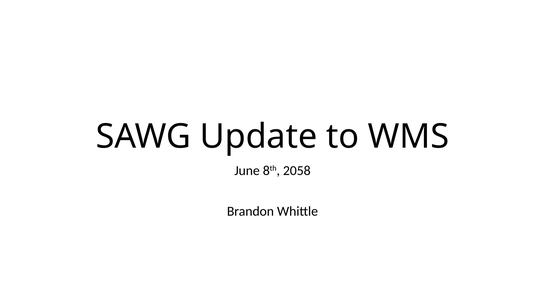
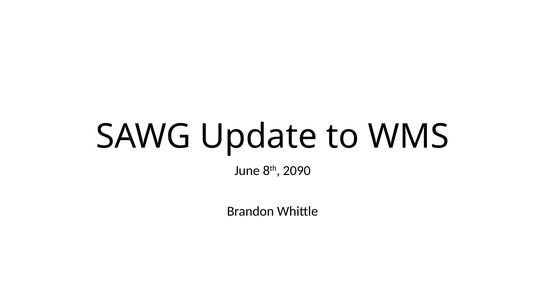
2058: 2058 -> 2090 (297, 170)
